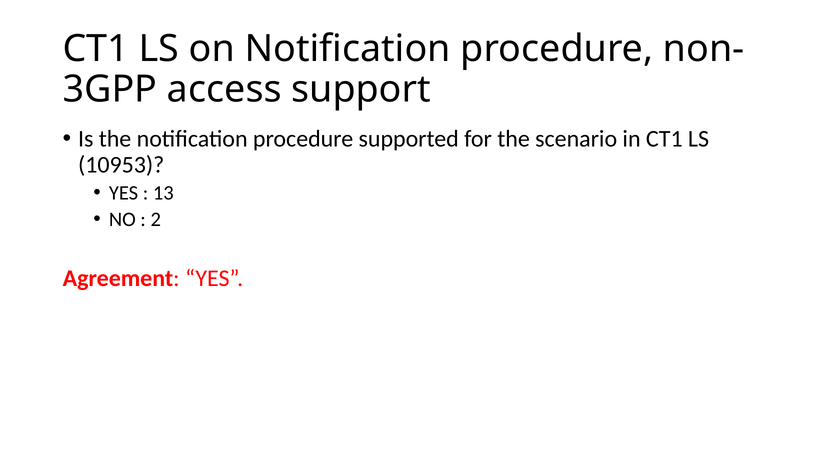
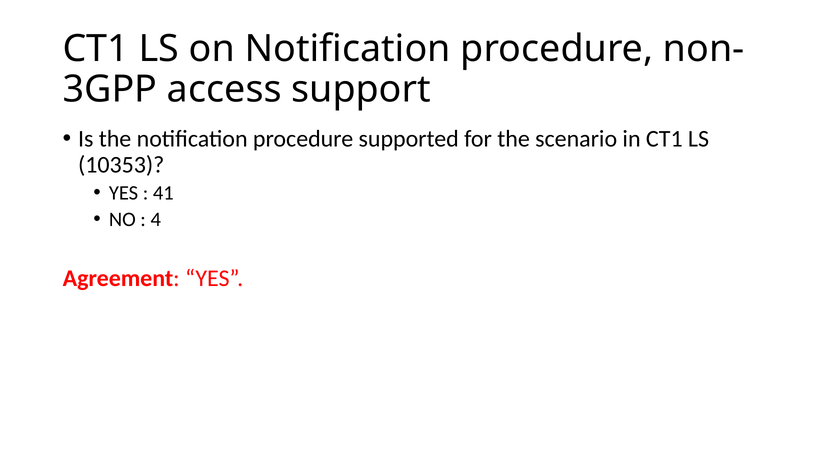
10953: 10953 -> 10353 (121, 165)
13: 13 -> 41 (163, 193)
2: 2 -> 4 (156, 220)
